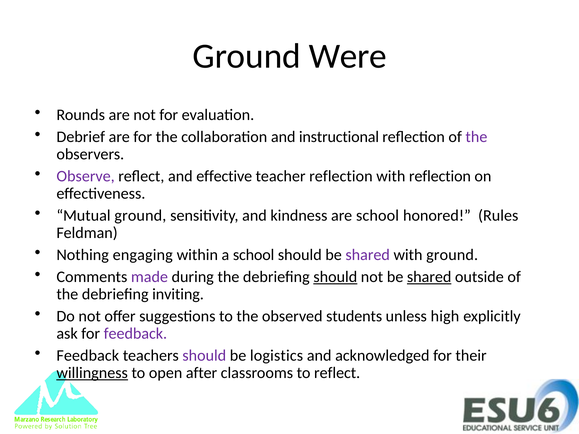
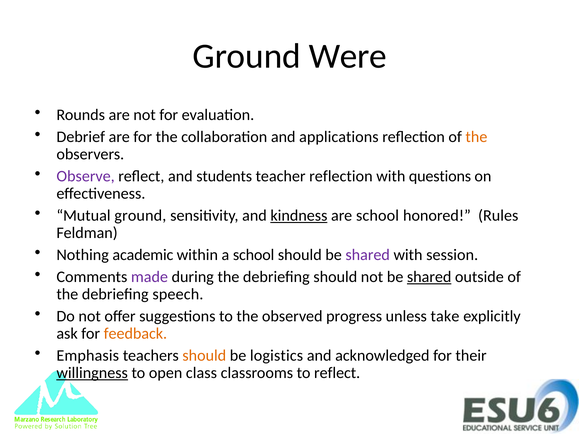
instructional: instructional -> applications (339, 137)
the colour: purple -> orange (476, 137)
effective: effective -> students (224, 176)
with reflection: reflection -> questions (440, 176)
kindness underline: none -> present (299, 216)
engaging: engaging -> academic (143, 255)
with ground: ground -> session (452, 255)
should underline: present -> none (335, 277)
inviting: inviting -> speech (178, 294)
students: students -> progress (354, 316)
high: high -> take (445, 316)
feedback colour: purple -> orange (135, 334)
Feedback: Feedback -> Emphasis (88, 356)
should colour: purple -> orange (204, 356)
after: after -> class (201, 373)
